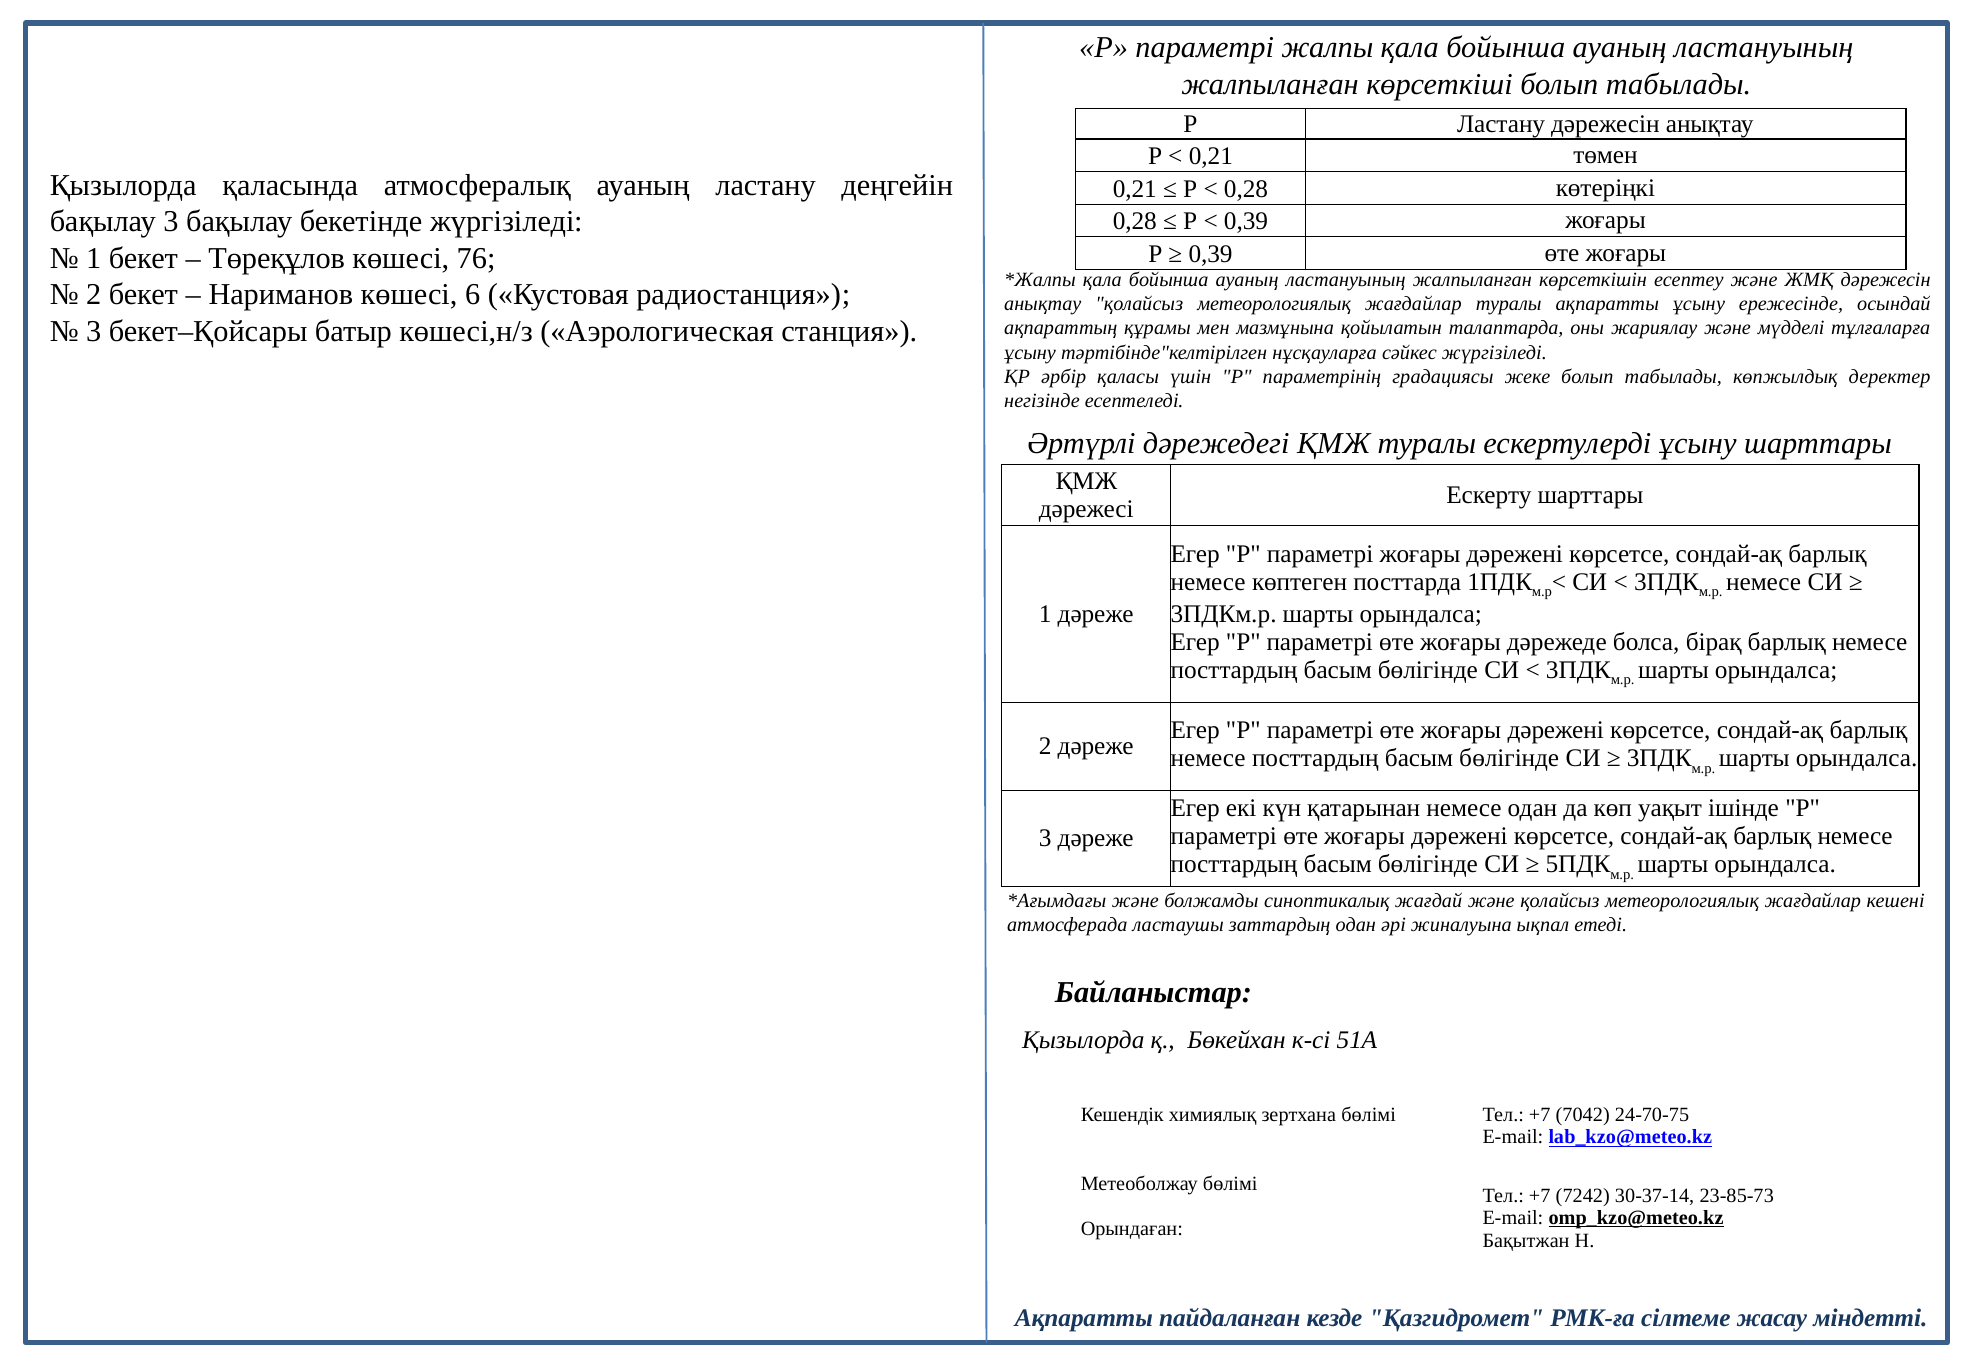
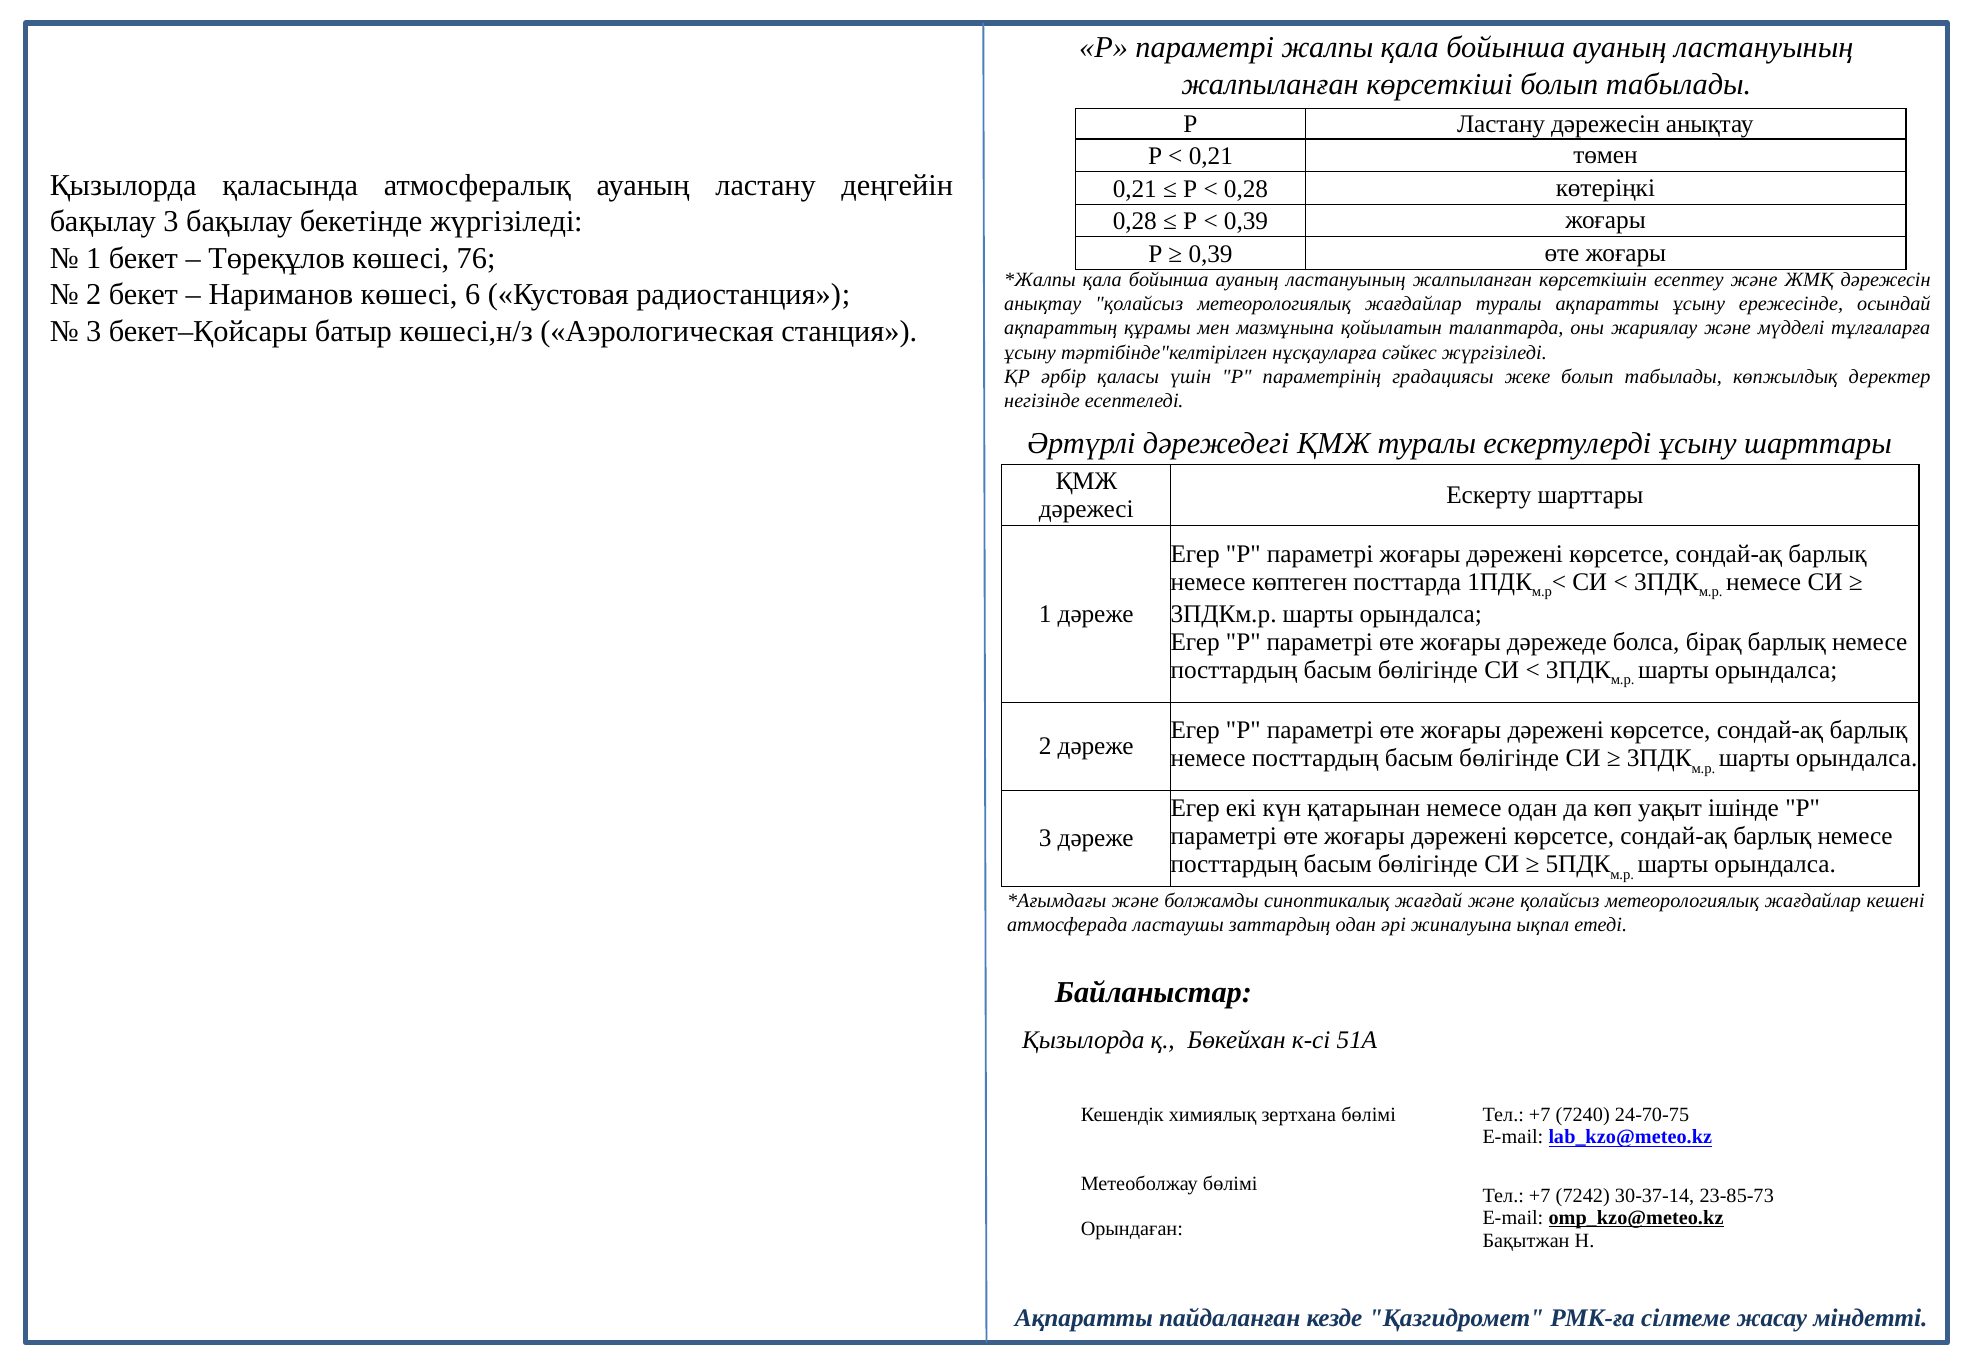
7042: 7042 -> 7240 (1583, 1115)
